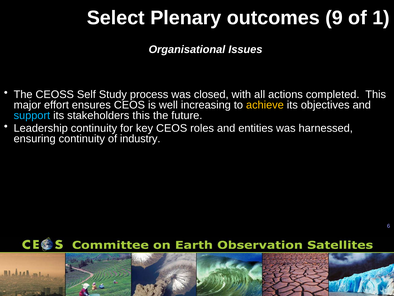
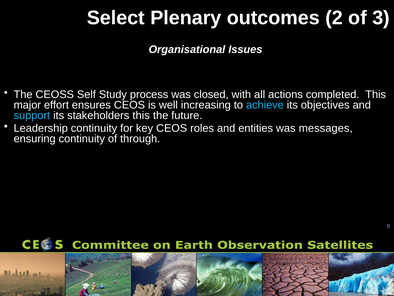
9: 9 -> 2 (334, 18)
1: 1 -> 3 (381, 18)
achieve colour: yellow -> light blue (265, 105)
harnessed: harnessed -> messages (326, 128)
industry: industry -> through (140, 139)
